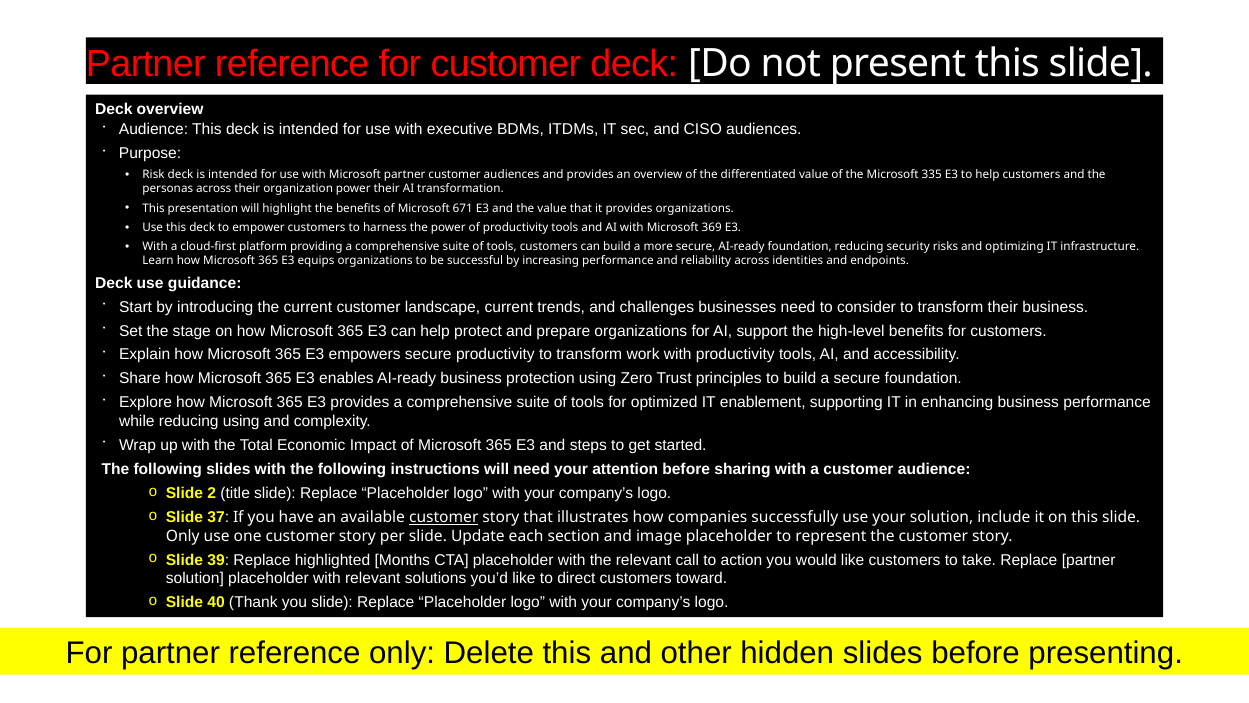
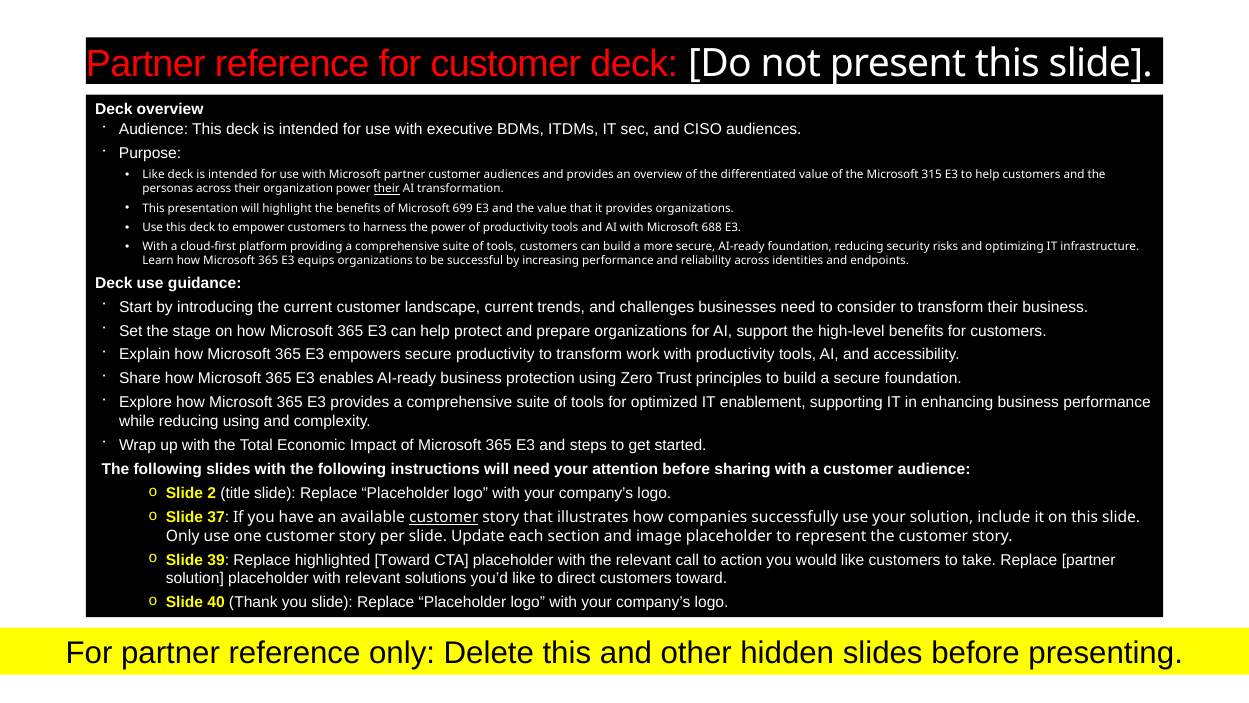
Risk: Risk -> Like (154, 175)
335: 335 -> 315 (932, 175)
their underline: none -> present (387, 189)
671: 671 -> 699 (463, 208)
369: 369 -> 688 (712, 228)
highlighted Months: Months -> Toward (402, 560)
